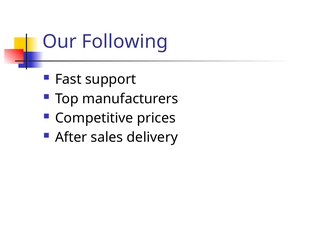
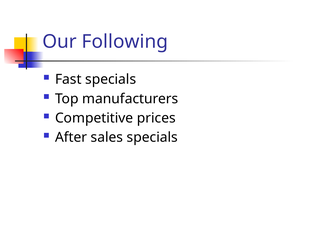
Fast support: support -> specials (111, 79)
sales delivery: delivery -> specials (152, 138)
